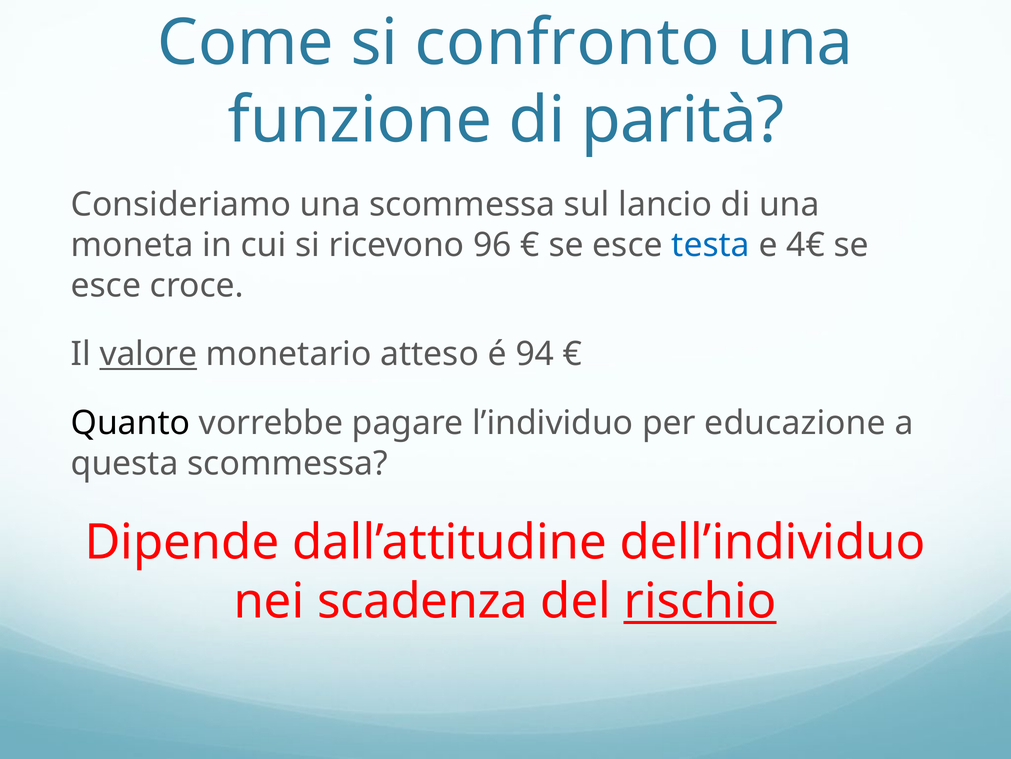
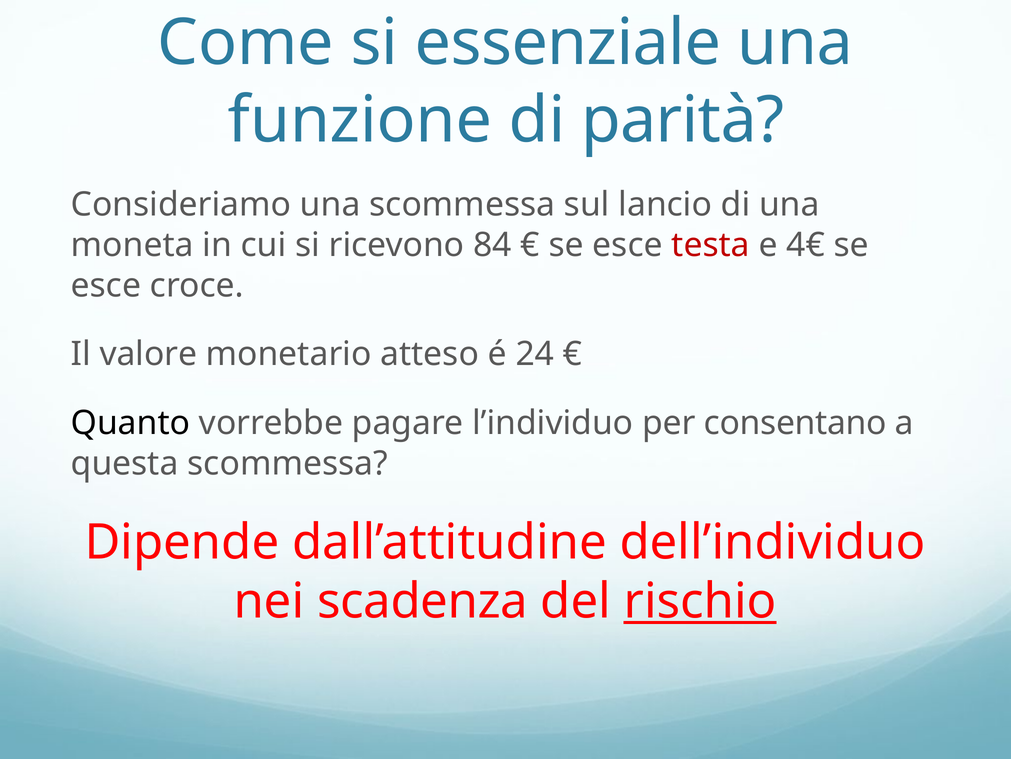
confronto: confronto -> essenziale (568, 43)
96: 96 -> 84 (492, 245)
testa colour: blue -> red (711, 245)
valore underline: present -> none (148, 354)
94: 94 -> 24 (535, 354)
educazione: educazione -> consentano (795, 423)
